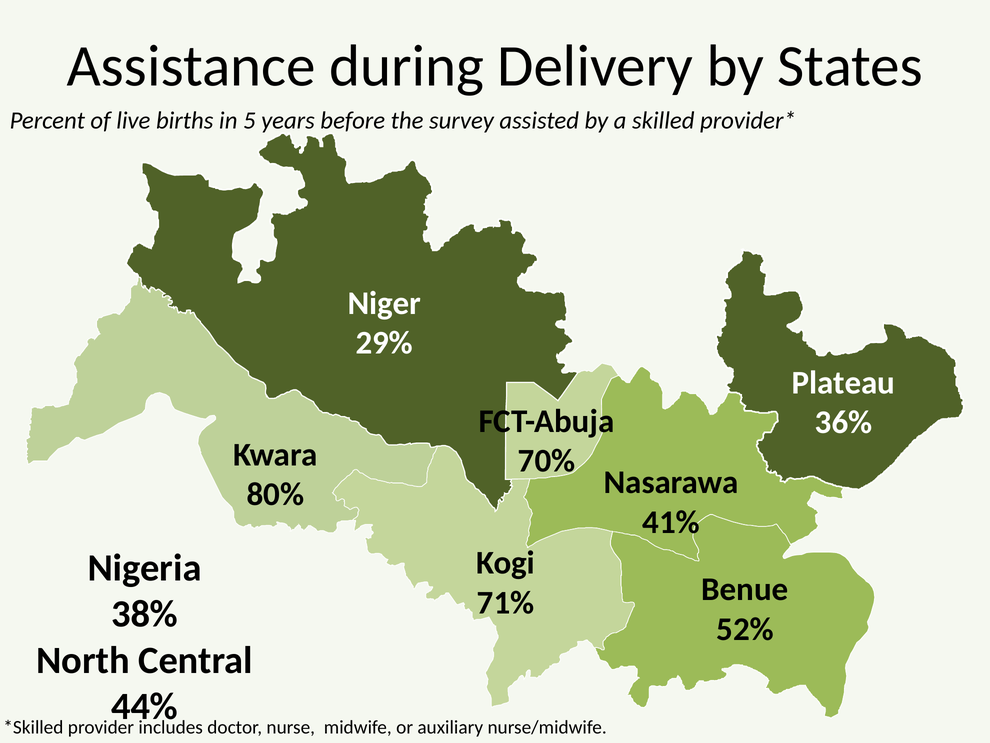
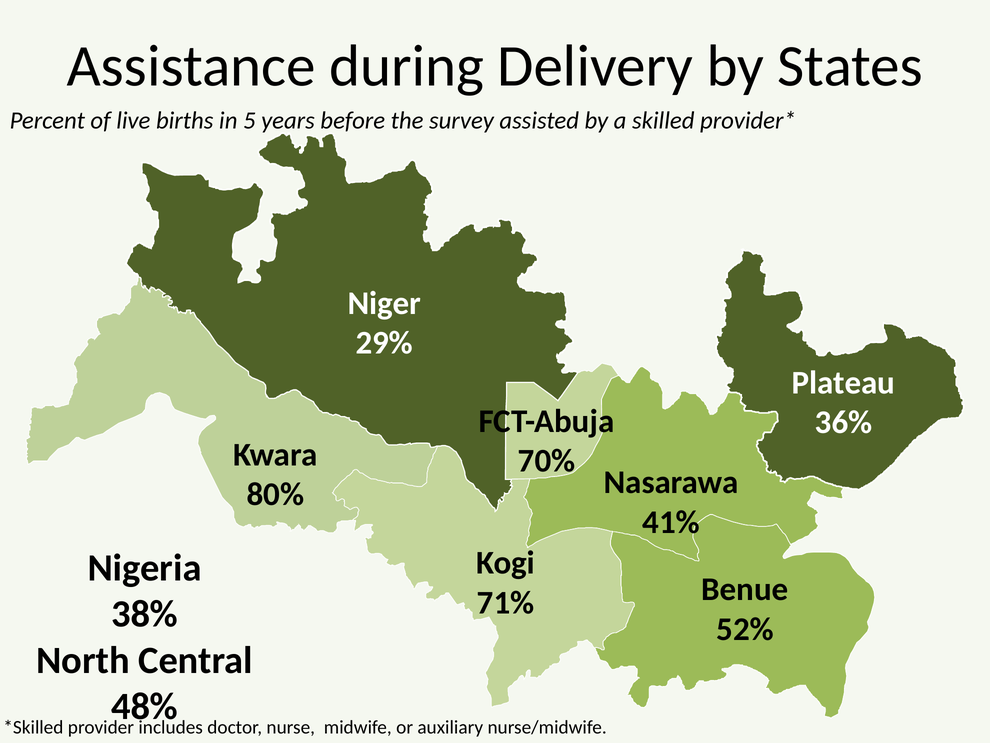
44%: 44% -> 48% (145, 706)
